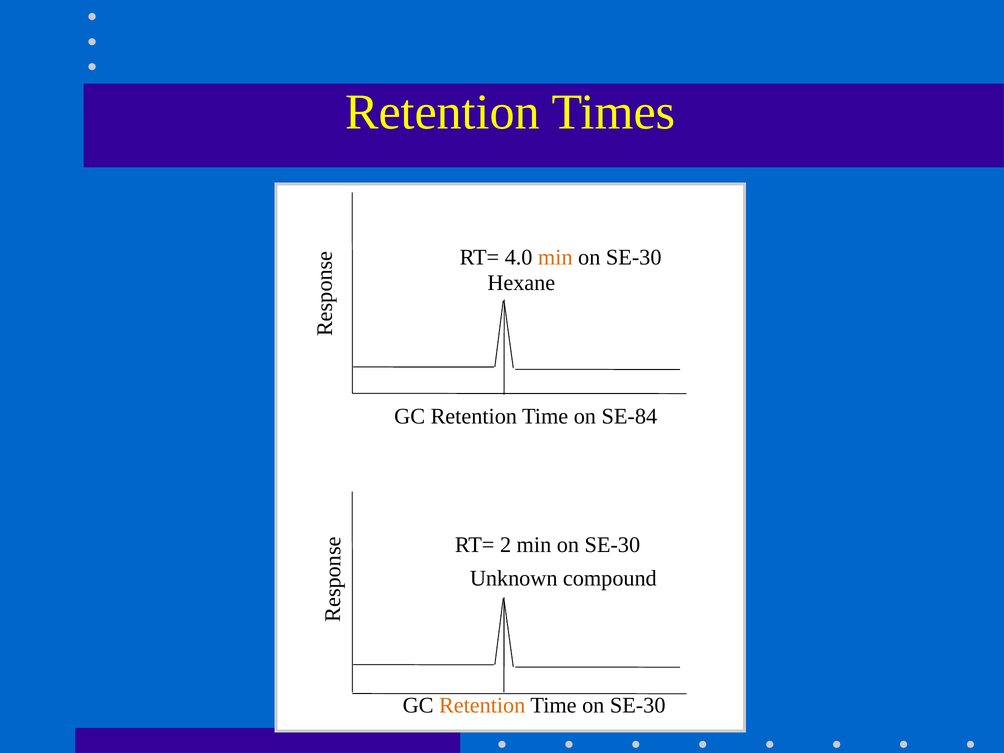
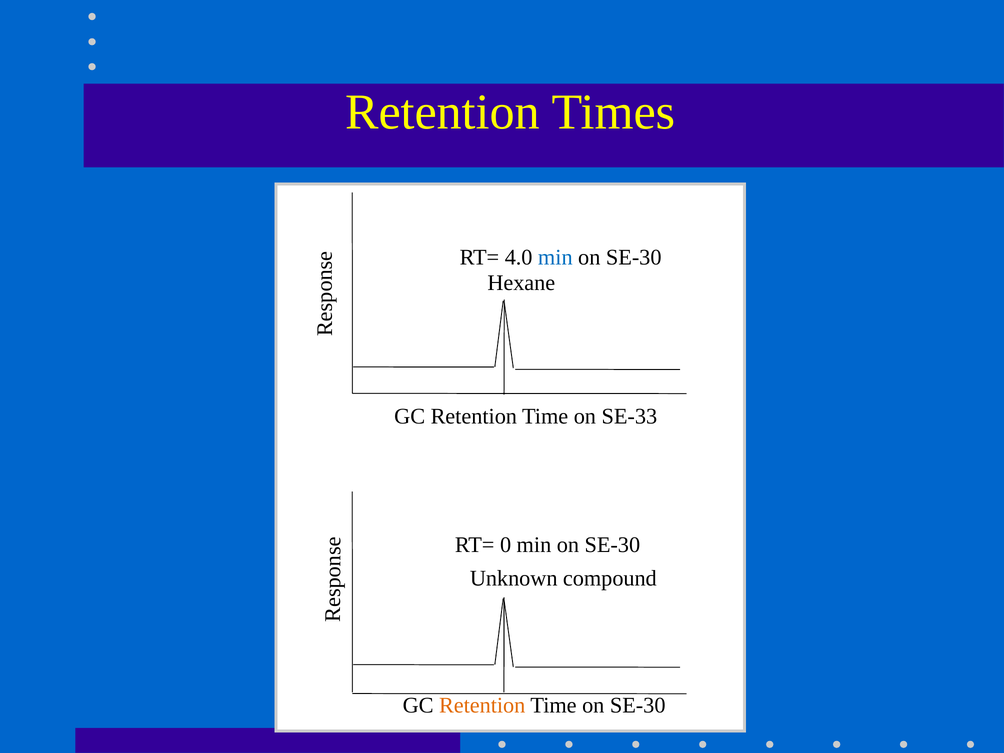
min colour: orange -> blue (555, 258)
SE-84: SE-84 -> SE-33 (629, 417)
2: 2 -> 0 (506, 545)
